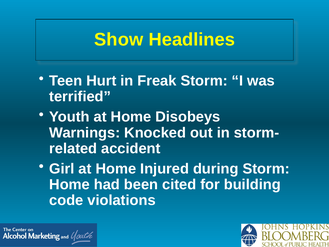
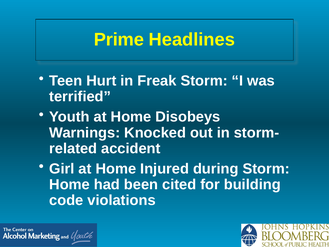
Show: Show -> Prime (119, 40)
